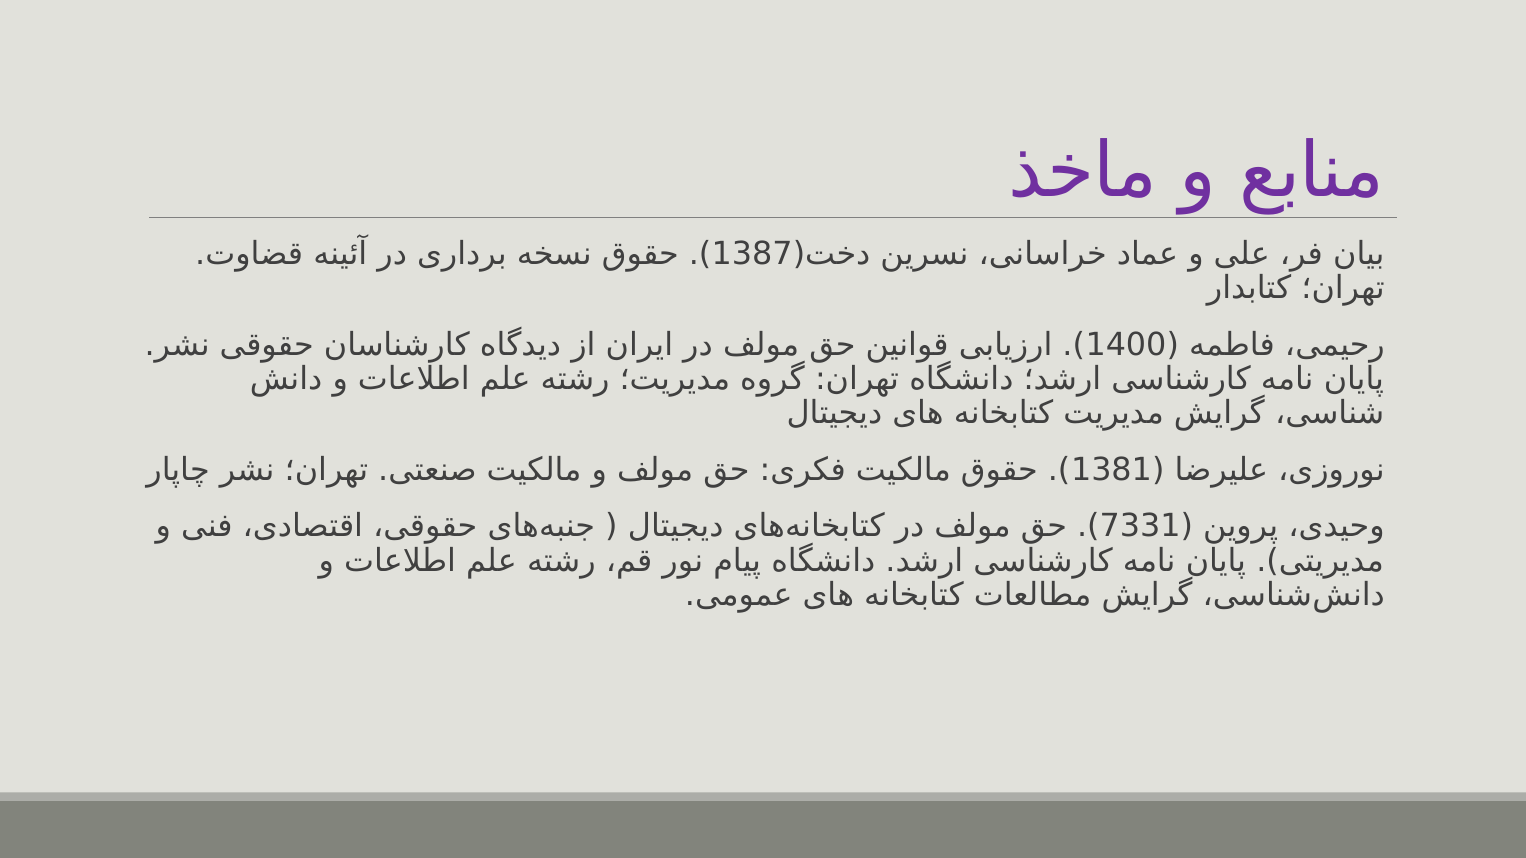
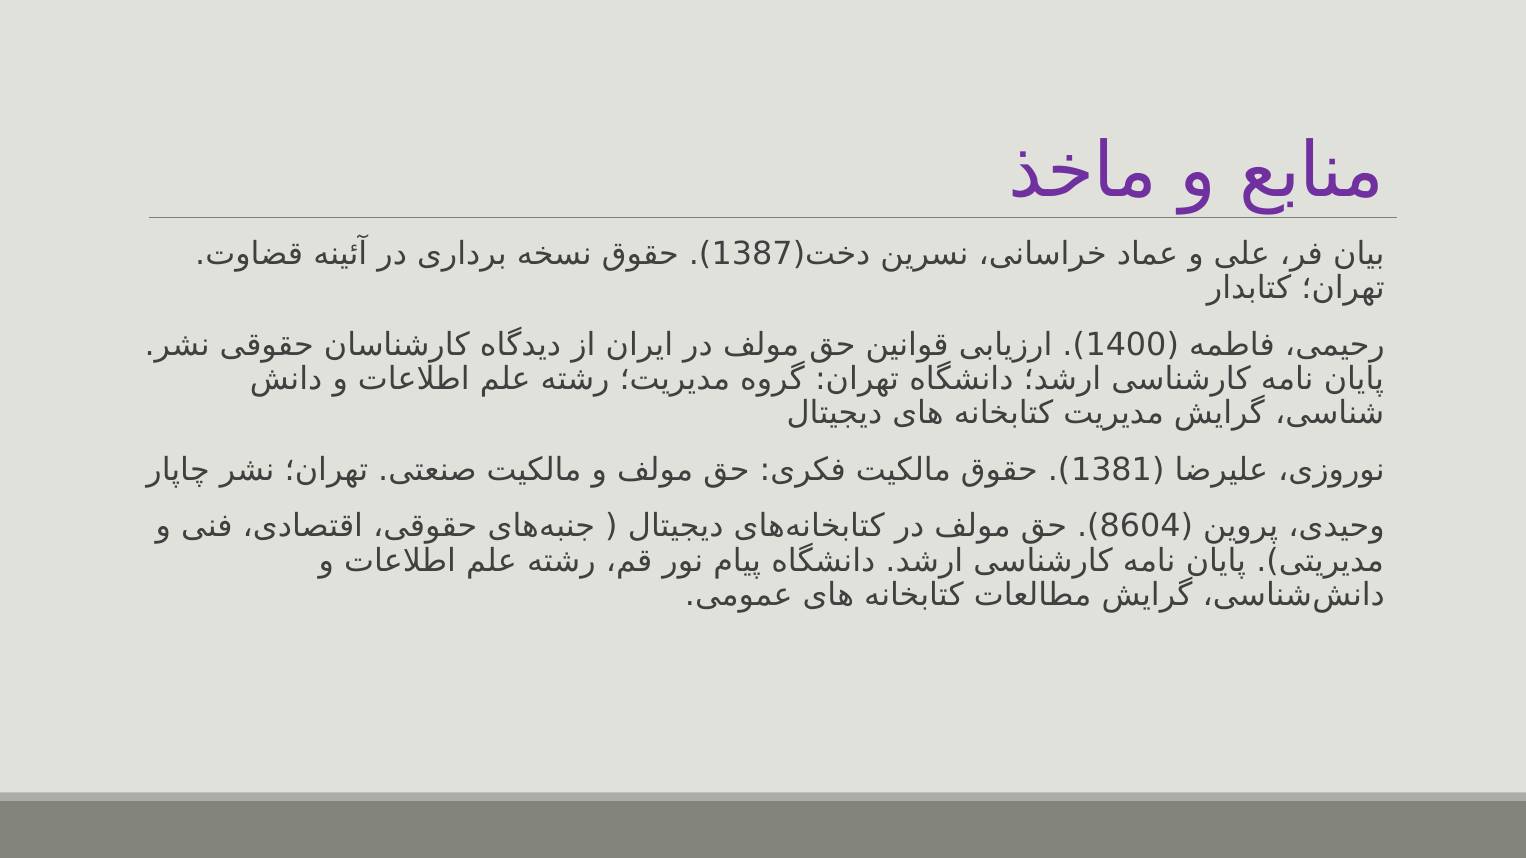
7331: 7331 -> 8604 (1140, 527)
